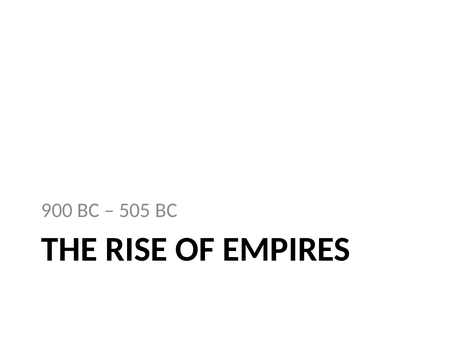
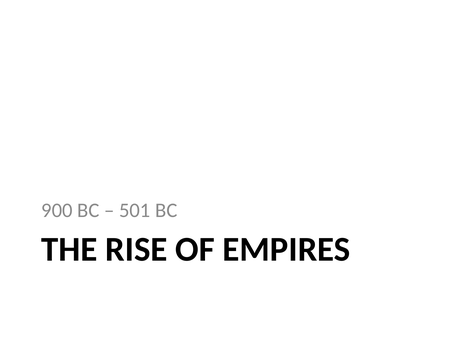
505: 505 -> 501 (135, 210)
